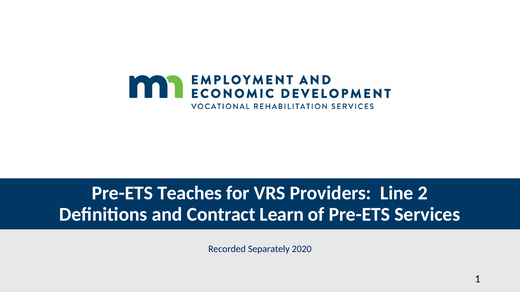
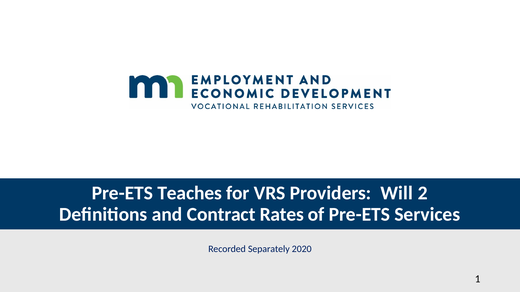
Line: Line -> Will (397, 194)
Learn: Learn -> Rates (282, 215)
